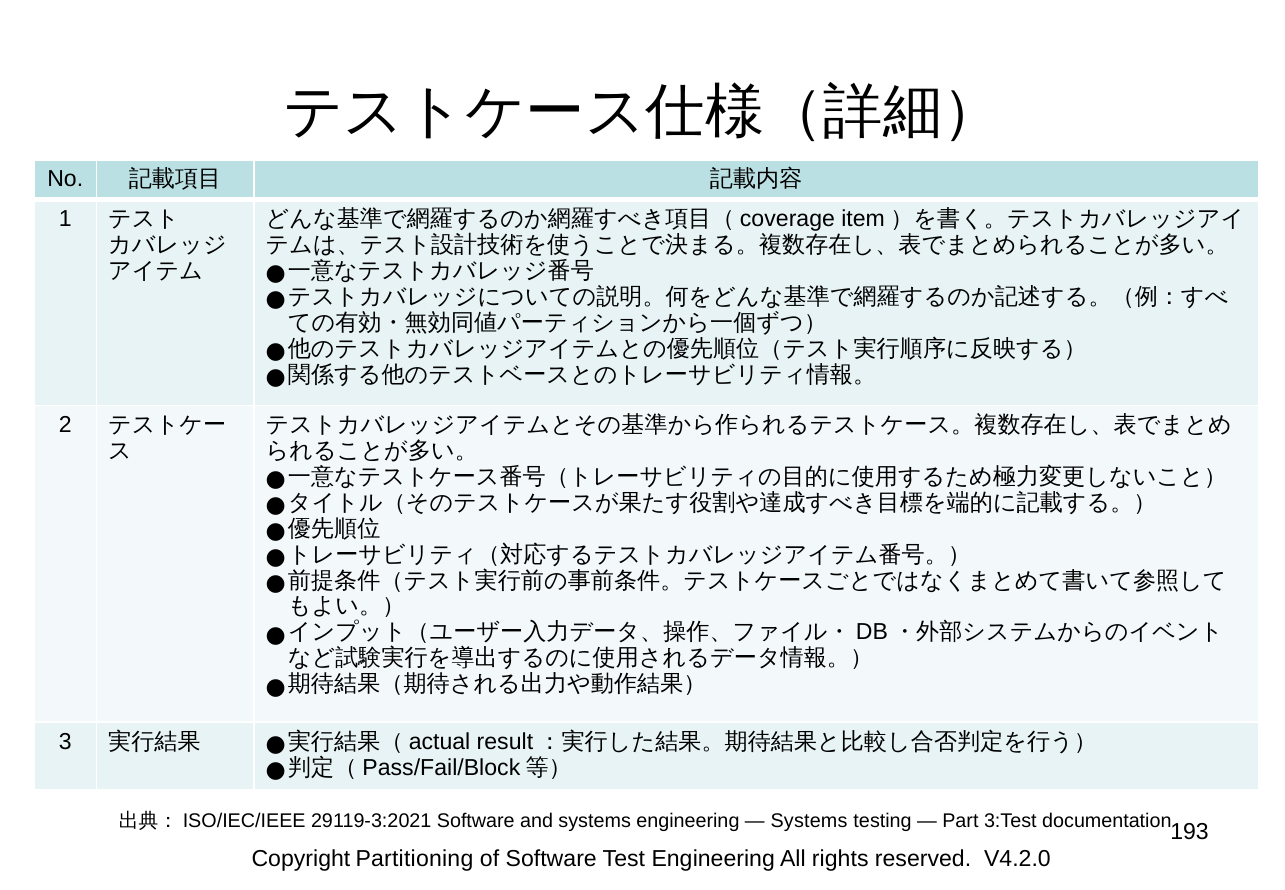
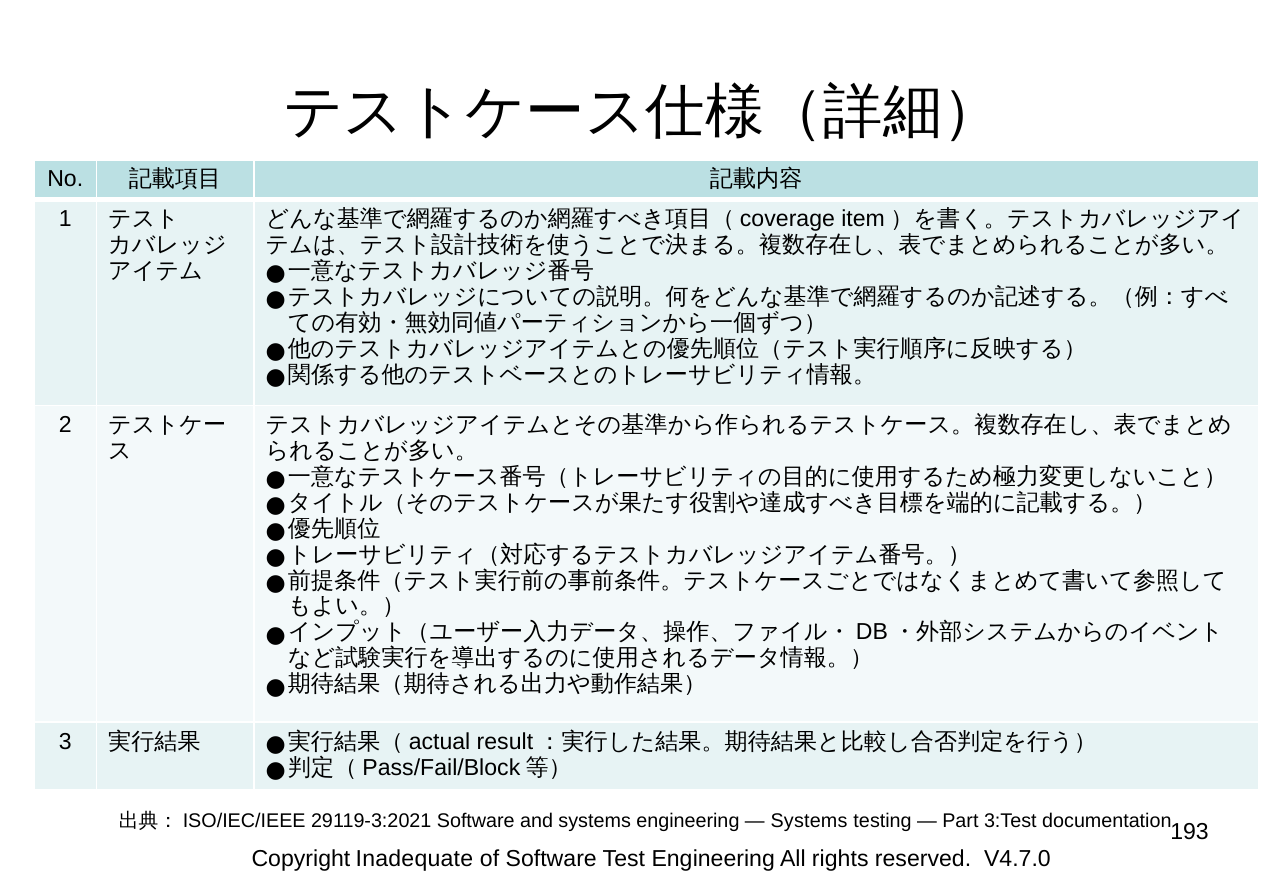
Partitioning: Partitioning -> Inadequate (414, 859)
V4.2.0: V4.2.0 -> V4.7.0 (1017, 859)
